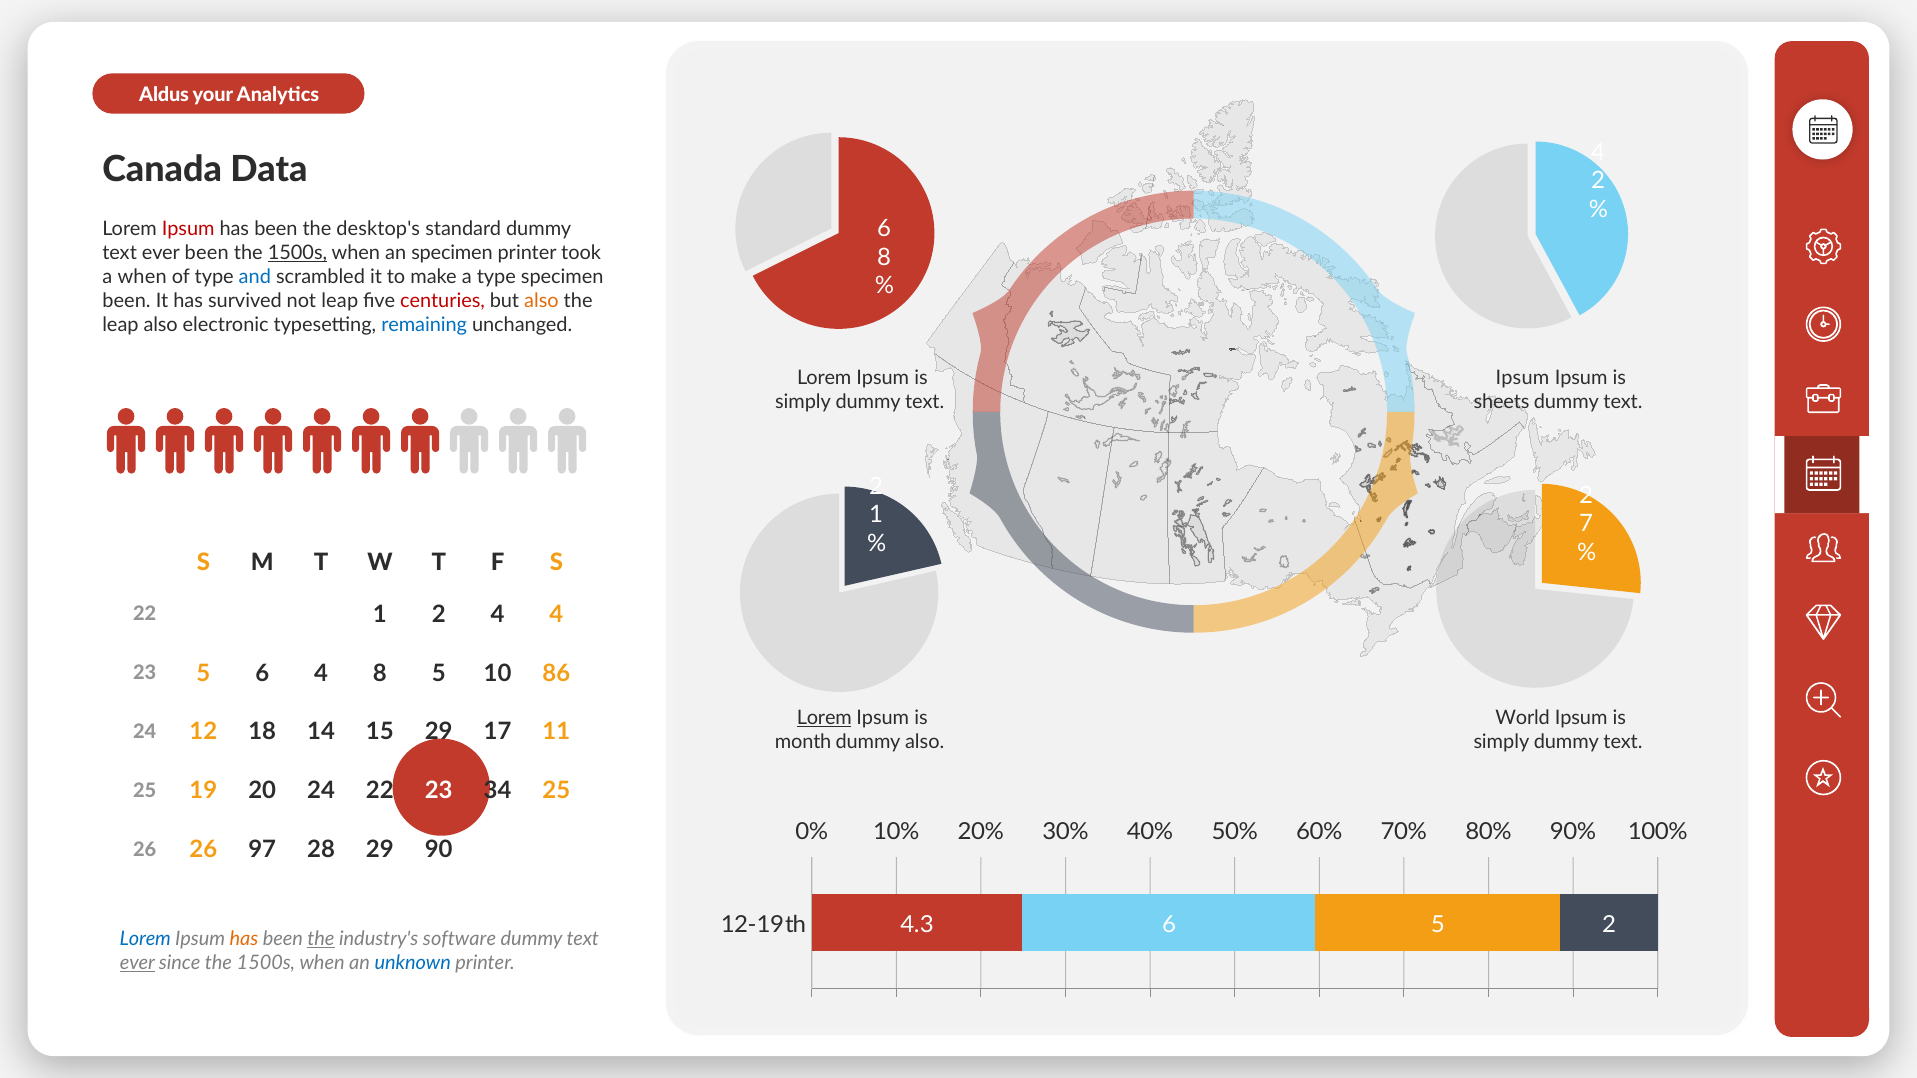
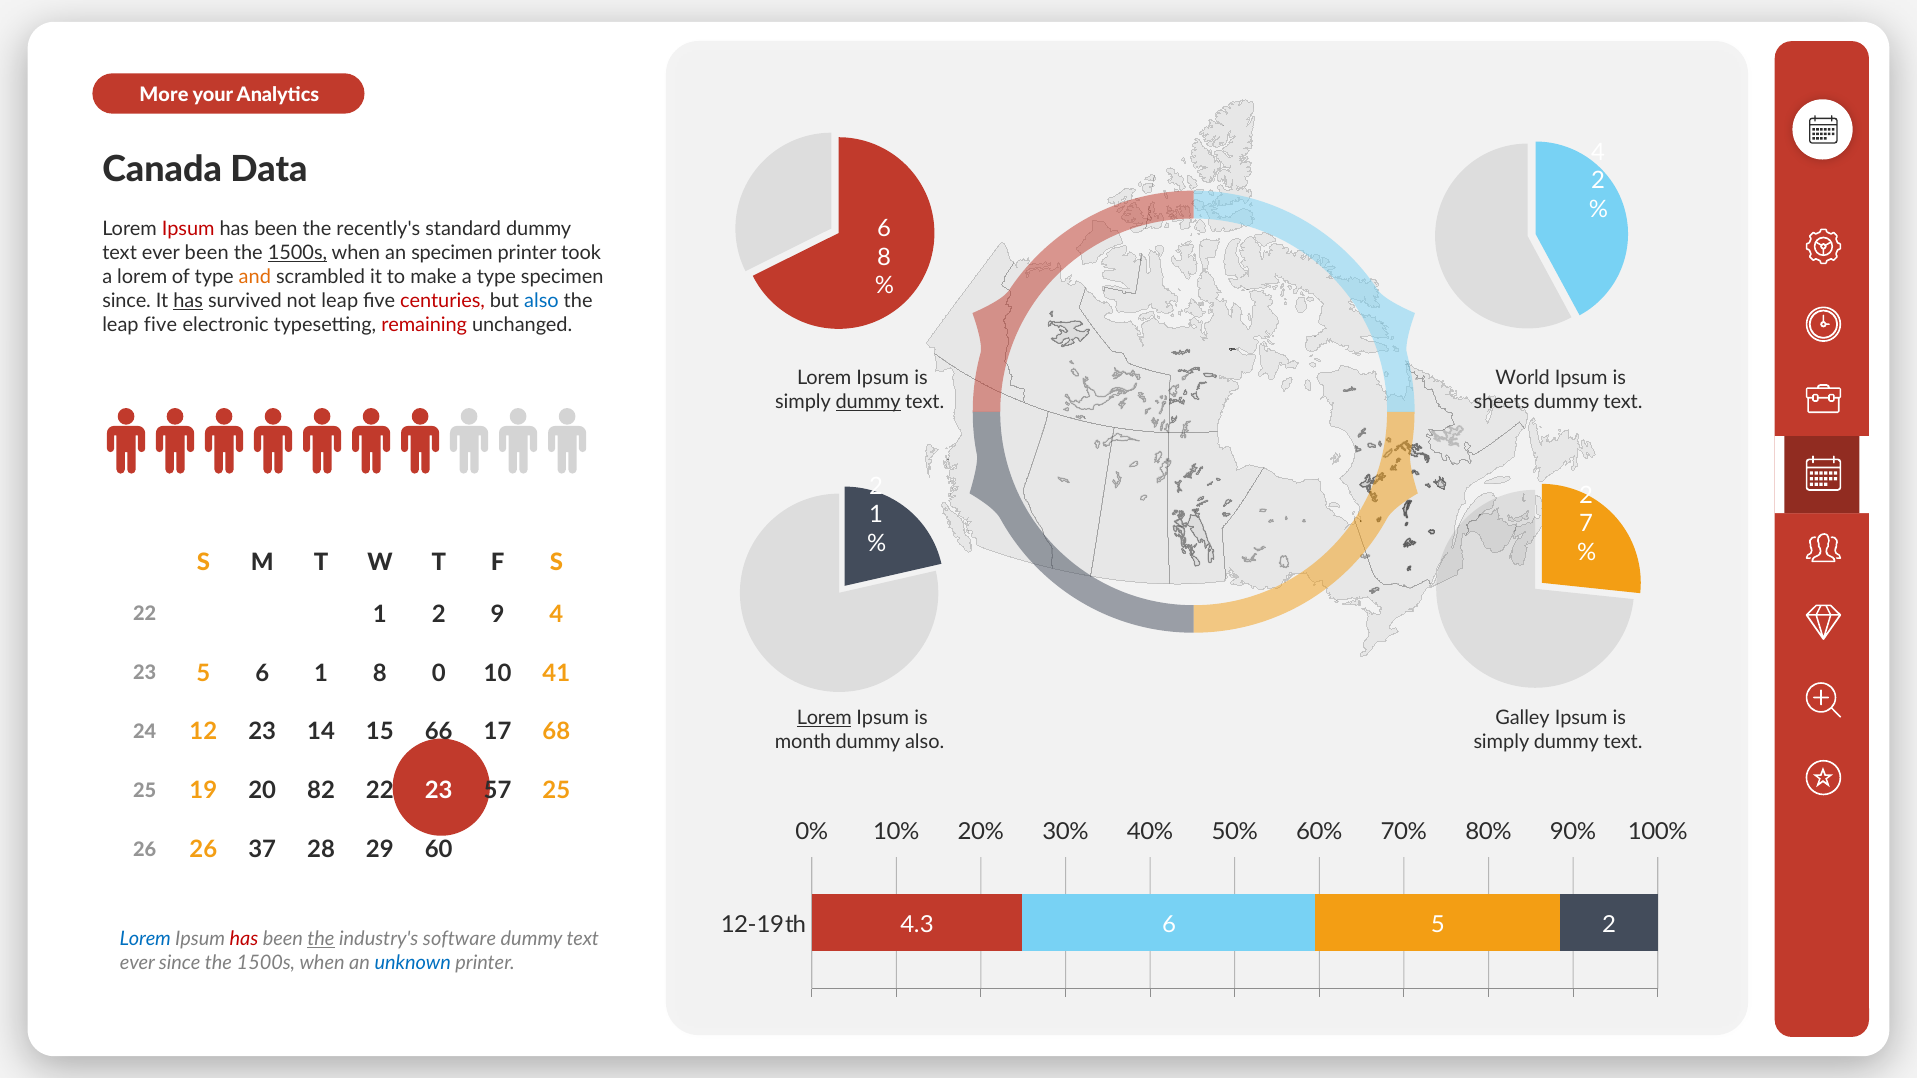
Aldus: Aldus -> More (164, 95)
desktop's: desktop's -> recently's (378, 229)
a when: when -> lorem (142, 277)
and colour: blue -> orange (255, 277)
been: been -> since (127, 301)
has underline: none -> present (188, 301)
also colour: orange -> blue (541, 301)
also: also -> five (161, 325)
remaining colour: blue -> red (424, 325)
Ipsum: Ipsum -> World (1523, 378)
dummy underline: none -> present (868, 402)
2 4: 4 -> 9 (498, 614)
6 4: 4 -> 1 (321, 673)
8 5: 5 -> 0 (439, 673)
86: 86 -> 41 (556, 673)
World: World -> Galley (1523, 718)
12 18: 18 -> 23 (262, 732)
15 29: 29 -> 66 (439, 732)
11: 11 -> 68 (556, 732)
20 24: 24 -> 82 (321, 791)
34: 34 -> 57 (498, 791)
97: 97 -> 37 (262, 850)
90: 90 -> 60 (439, 850)
has colour: orange -> red (244, 939)
ever underline: present -> none (137, 963)
